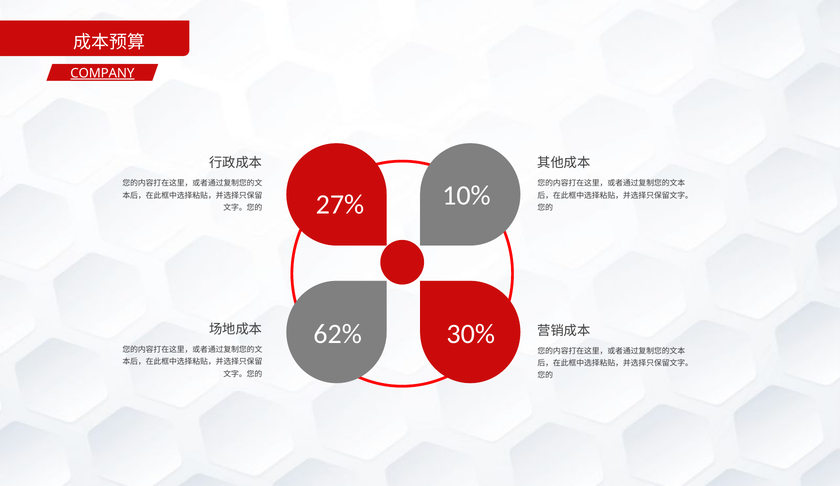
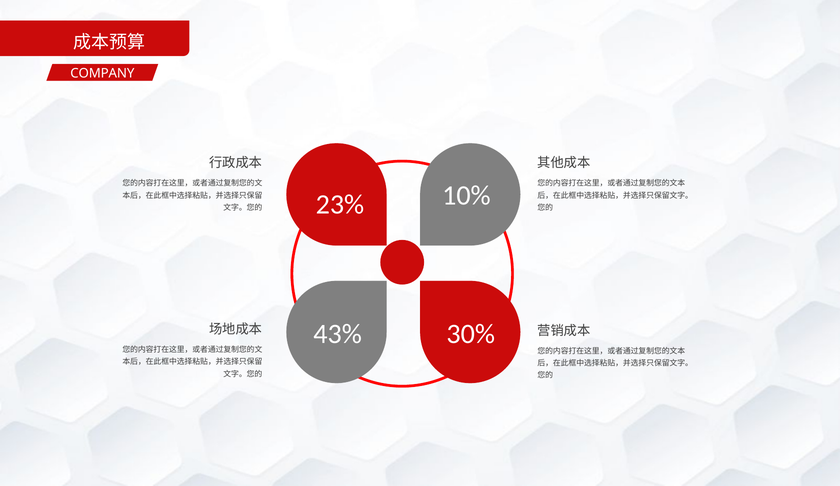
COMPANY underline: present -> none (102, 73)
27%: 27% -> 23% (340, 205)
62%: 62% -> 43% (338, 334)
